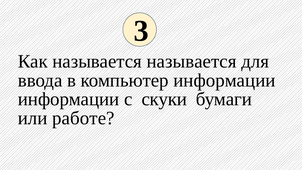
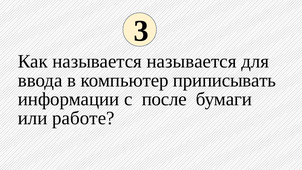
компьютер информации: информации -> приписывать (225, 80)
скуки: скуки -> после (164, 99)
